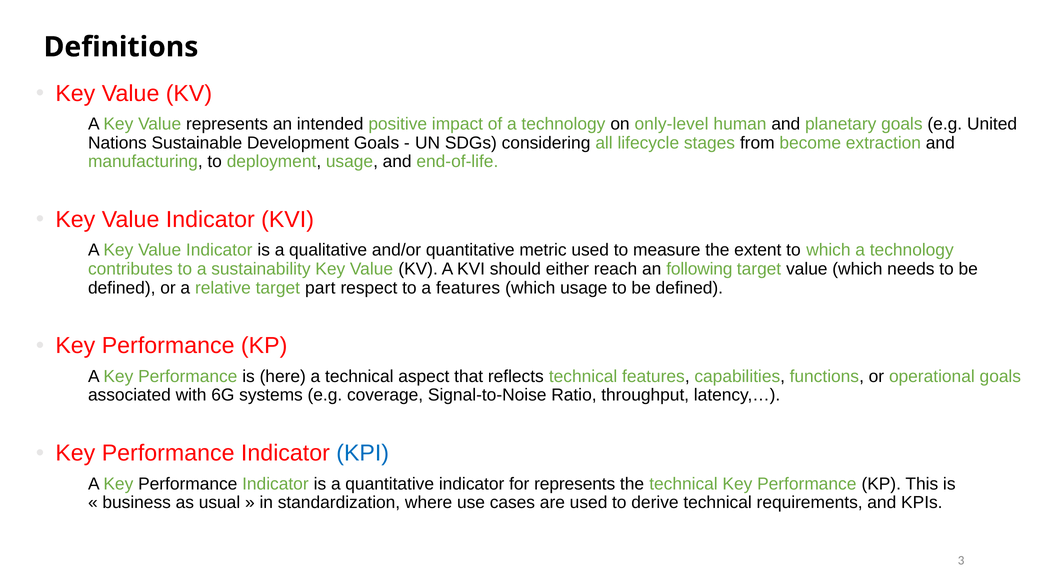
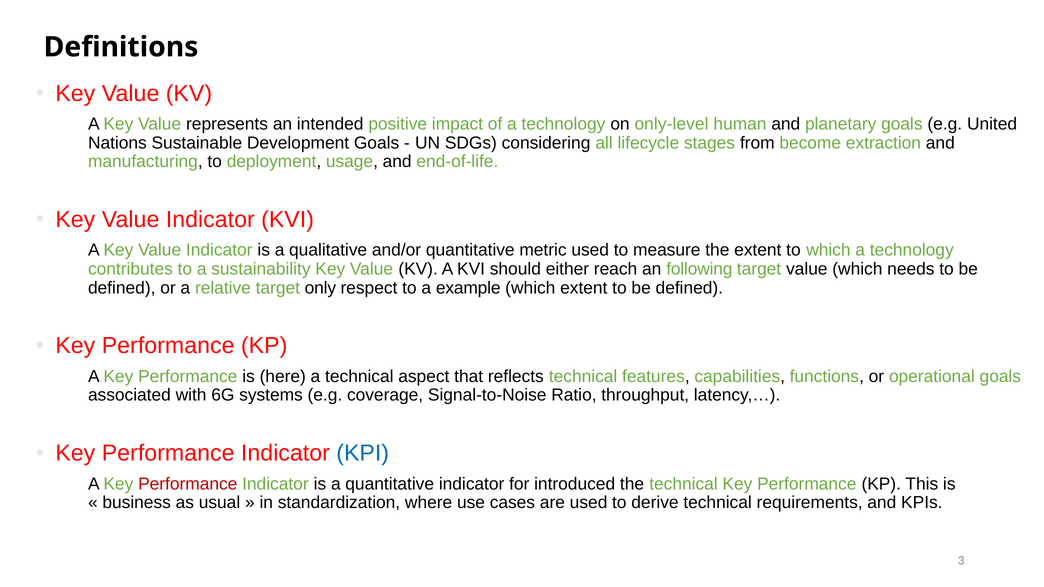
part: part -> only (320, 288)
a features: features -> example (468, 288)
which usage: usage -> extent (584, 288)
Performance colour: black -> red (188, 484)
for represents: represents -> introduced (575, 484)
